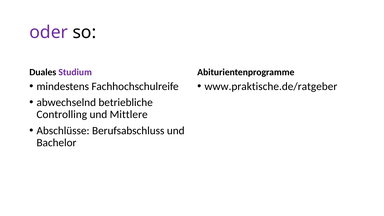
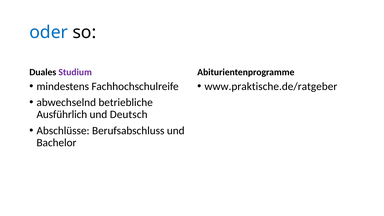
oder colour: purple -> blue (49, 32)
Controlling: Controlling -> Ausführlich (62, 115)
Mittlere: Mittlere -> Deutsch (129, 115)
